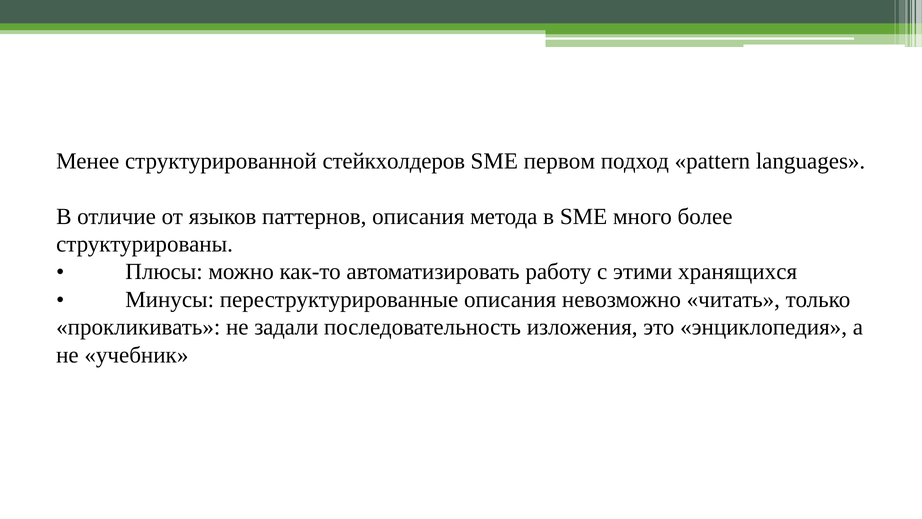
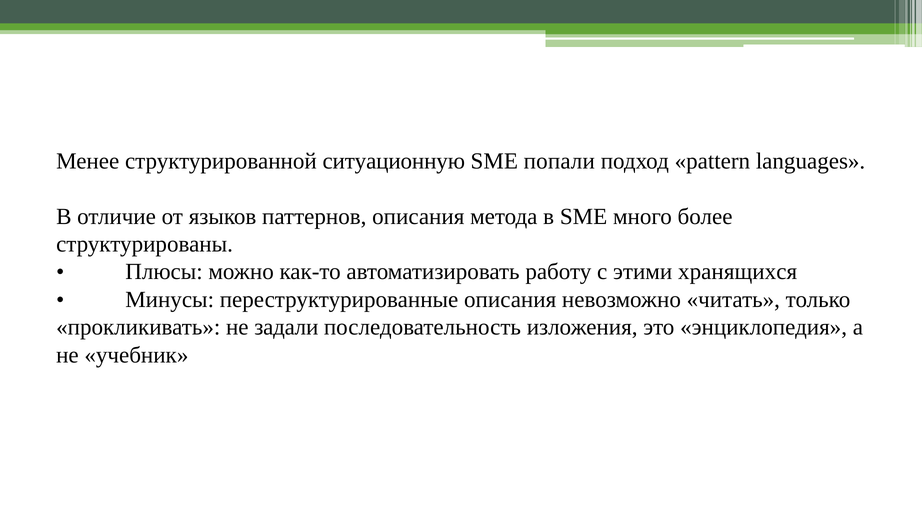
стейкхолдеров: стейкхолдеров -> ситуационную (394, 161)
первом: первом -> попали (559, 161)
